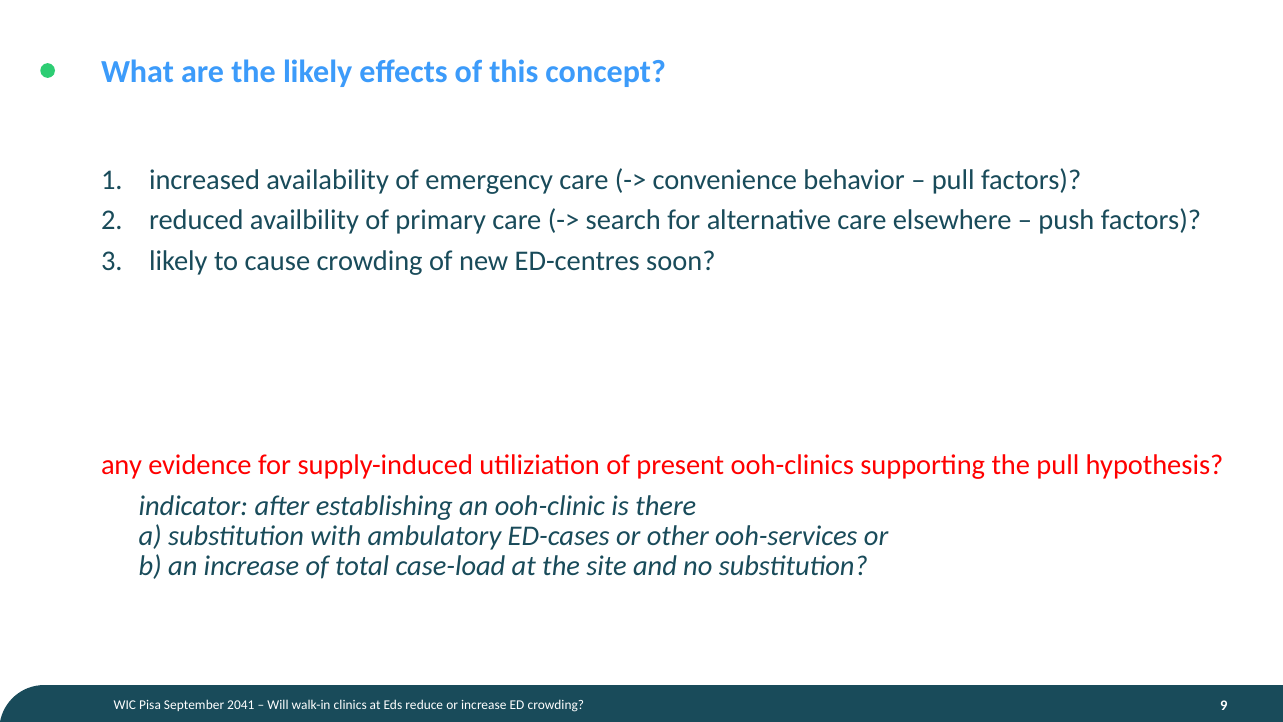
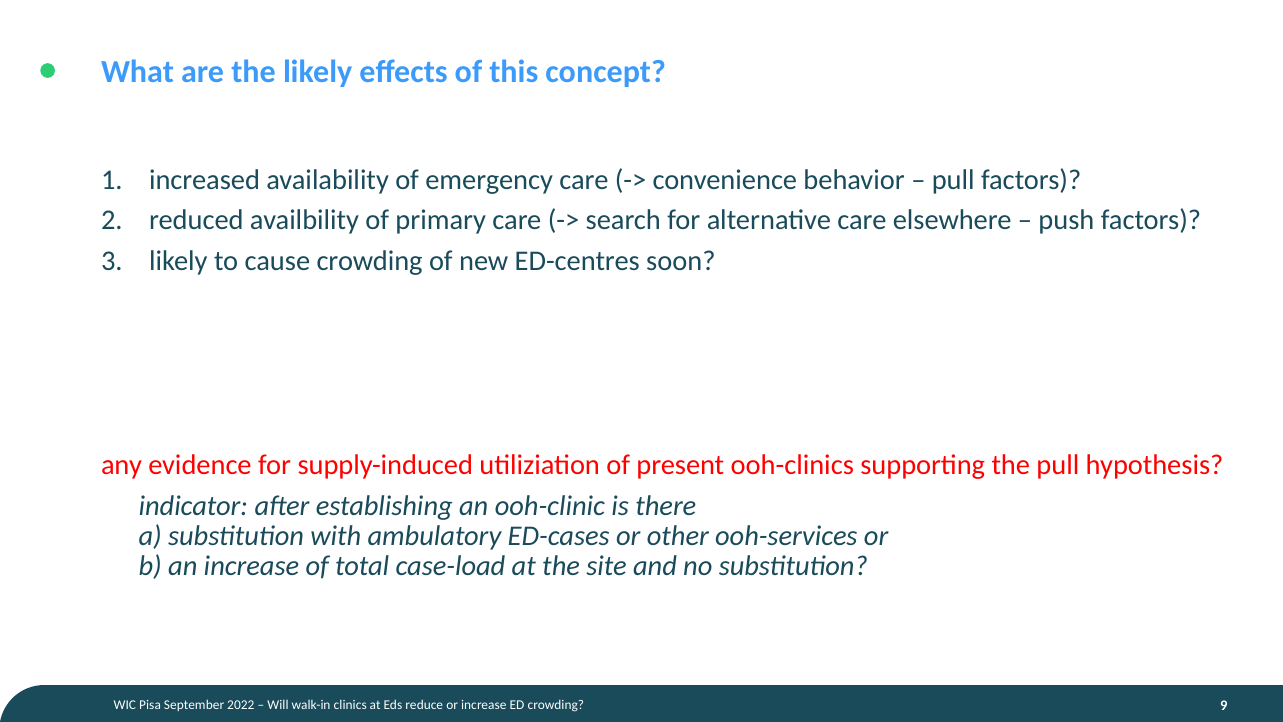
2041: 2041 -> 2022 (241, 705)
